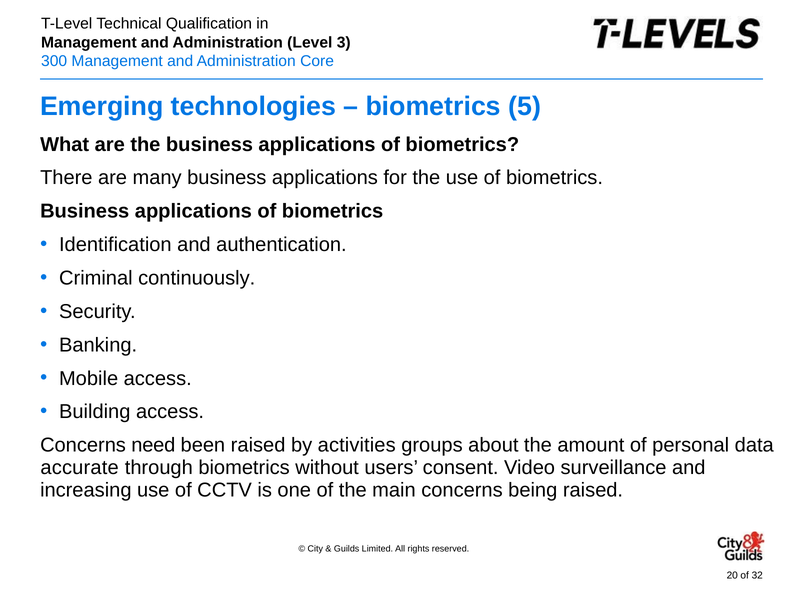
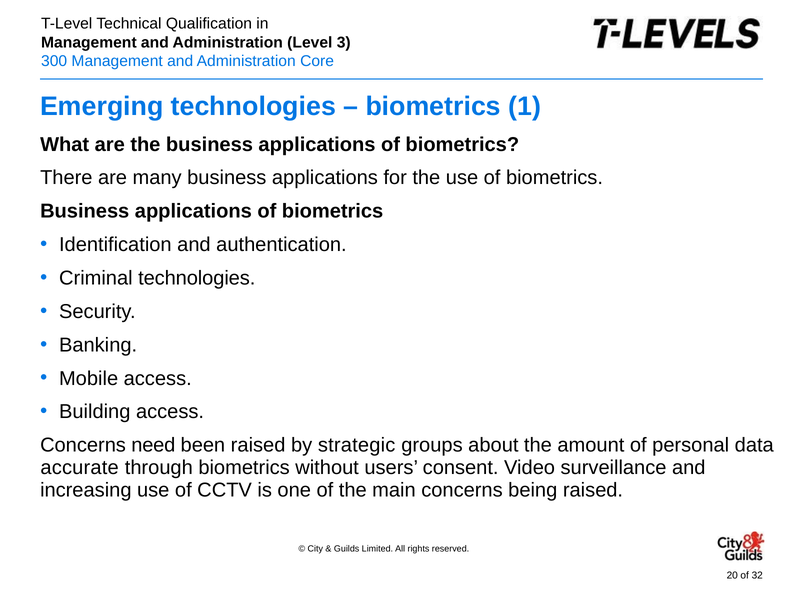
5: 5 -> 1 (525, 106)
Criminal continuously: continuously -> technologies (197, 278)
activities: activities -> strategic (357, 445)
